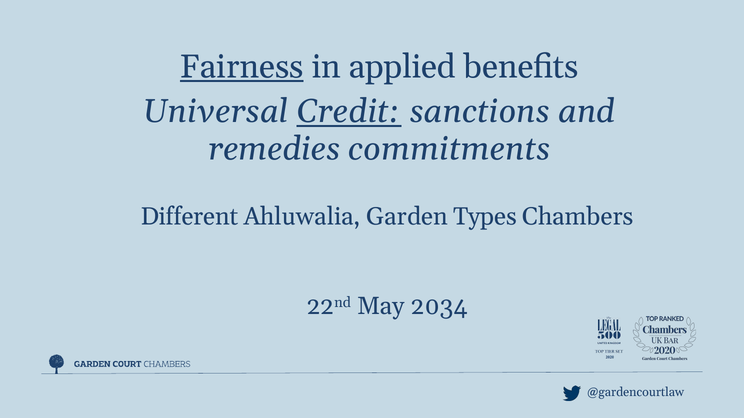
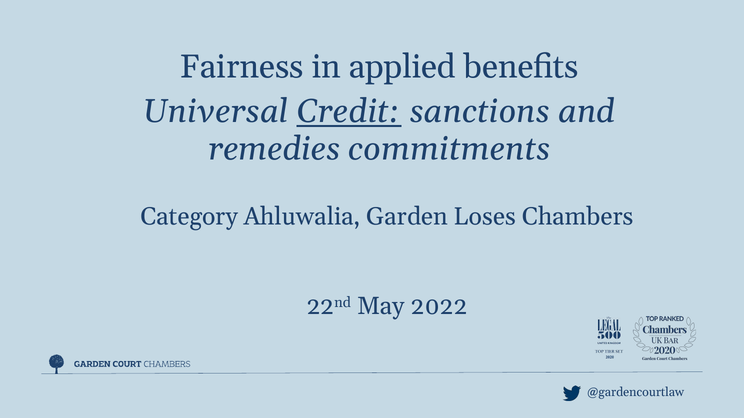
Fairness underline: present -> none (242, 67)
Different: Different -> Category (189, 217)
Types: Types -> Loses (485, 217)
2034: 2034 -> 2022 (439, 307)
